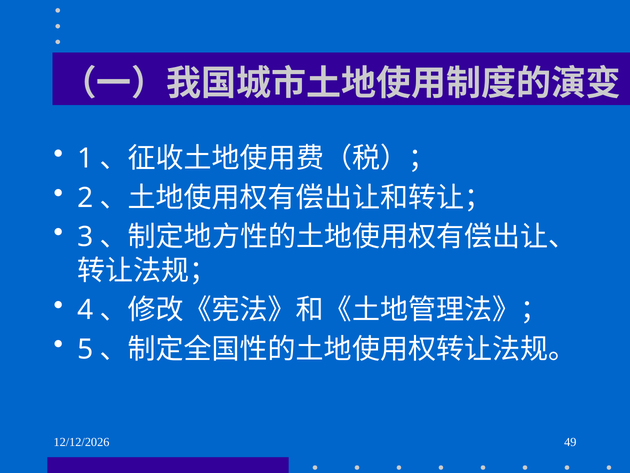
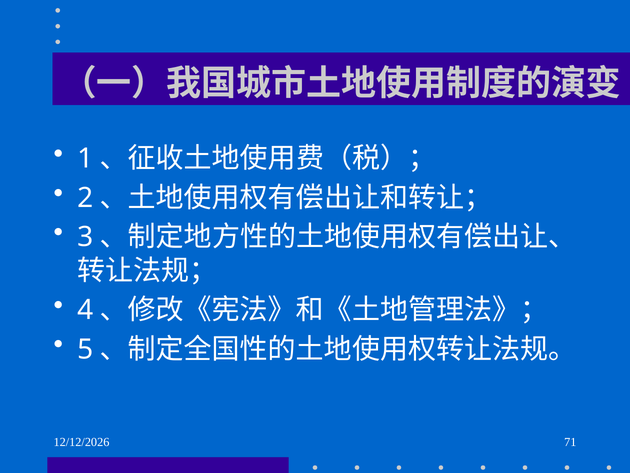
49: 49 -> 71 (570, 442)
